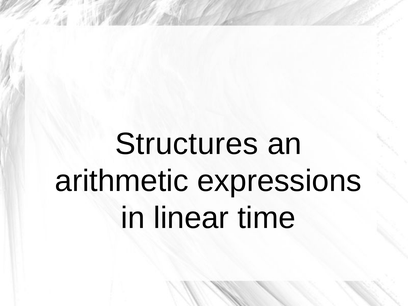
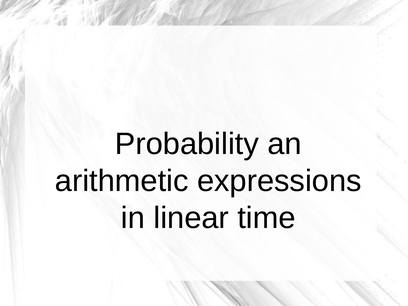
Structures: Structures -> Probability (187, 144)
